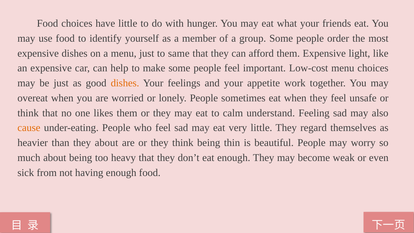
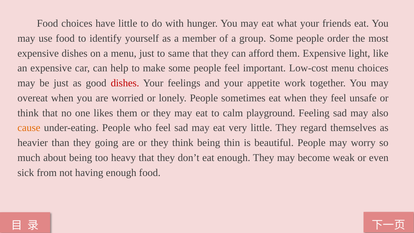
dishes colour: orange -> red (125, 83)
understand: understand -> playground (271, 113)
they about: about -> going (107, 143)
